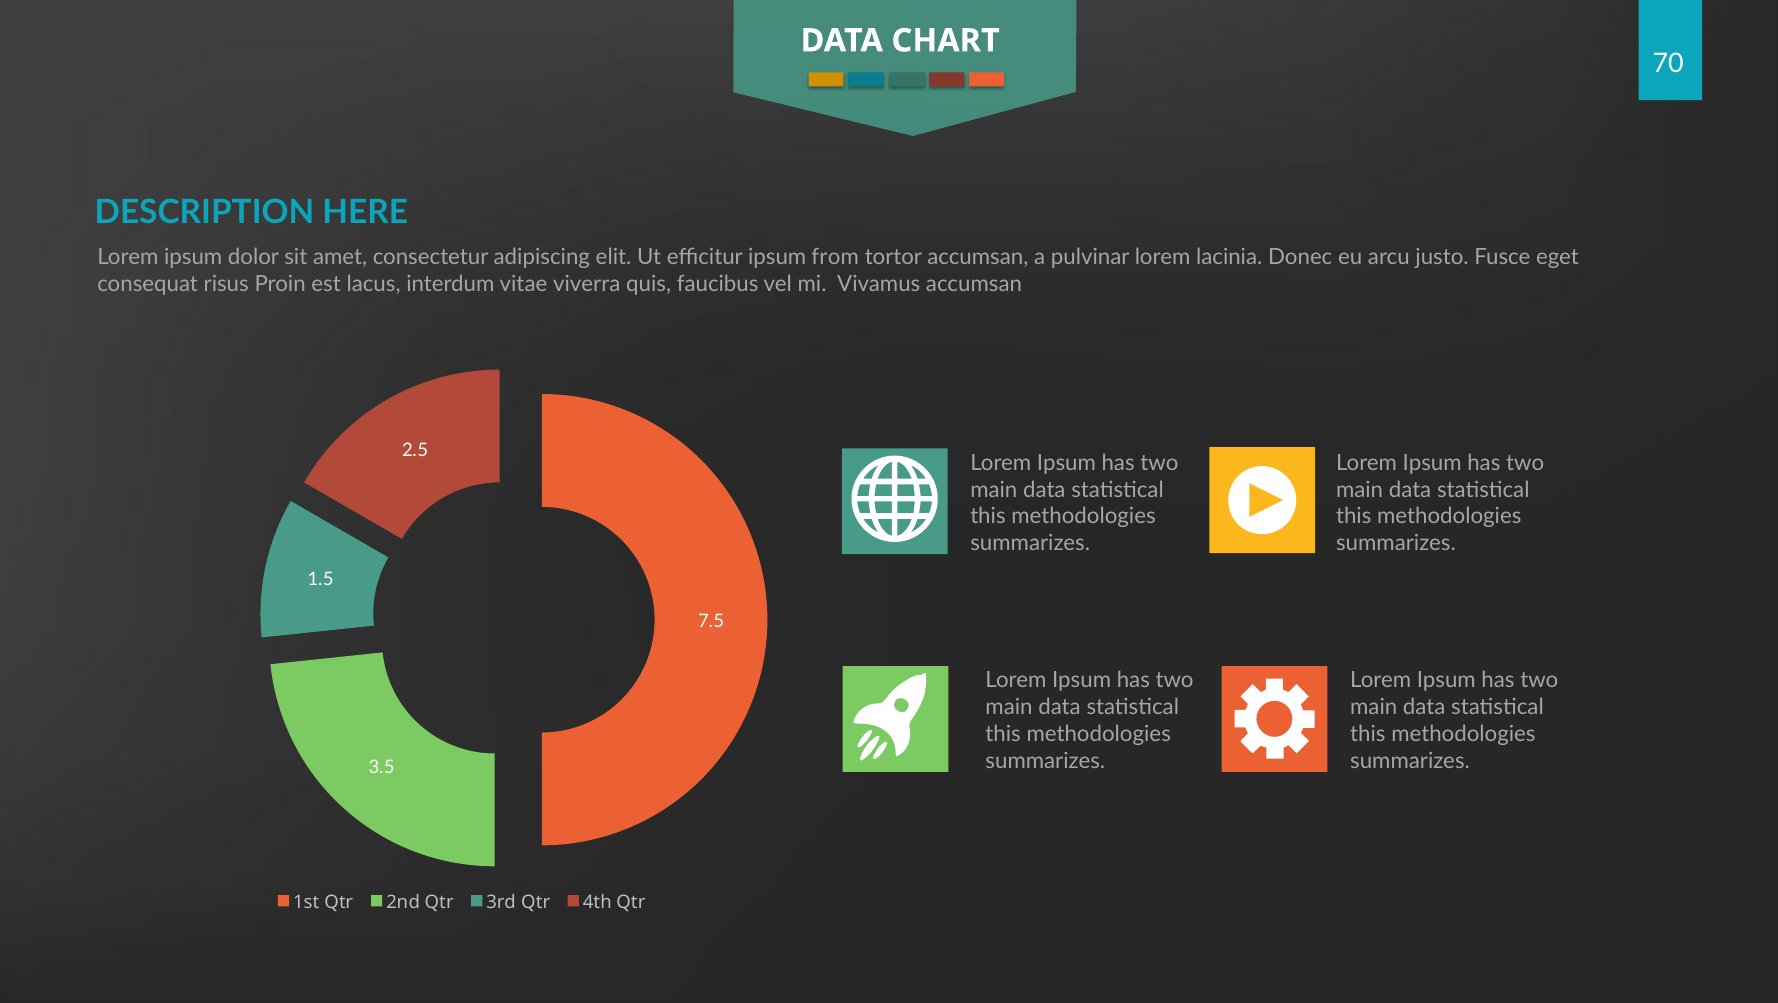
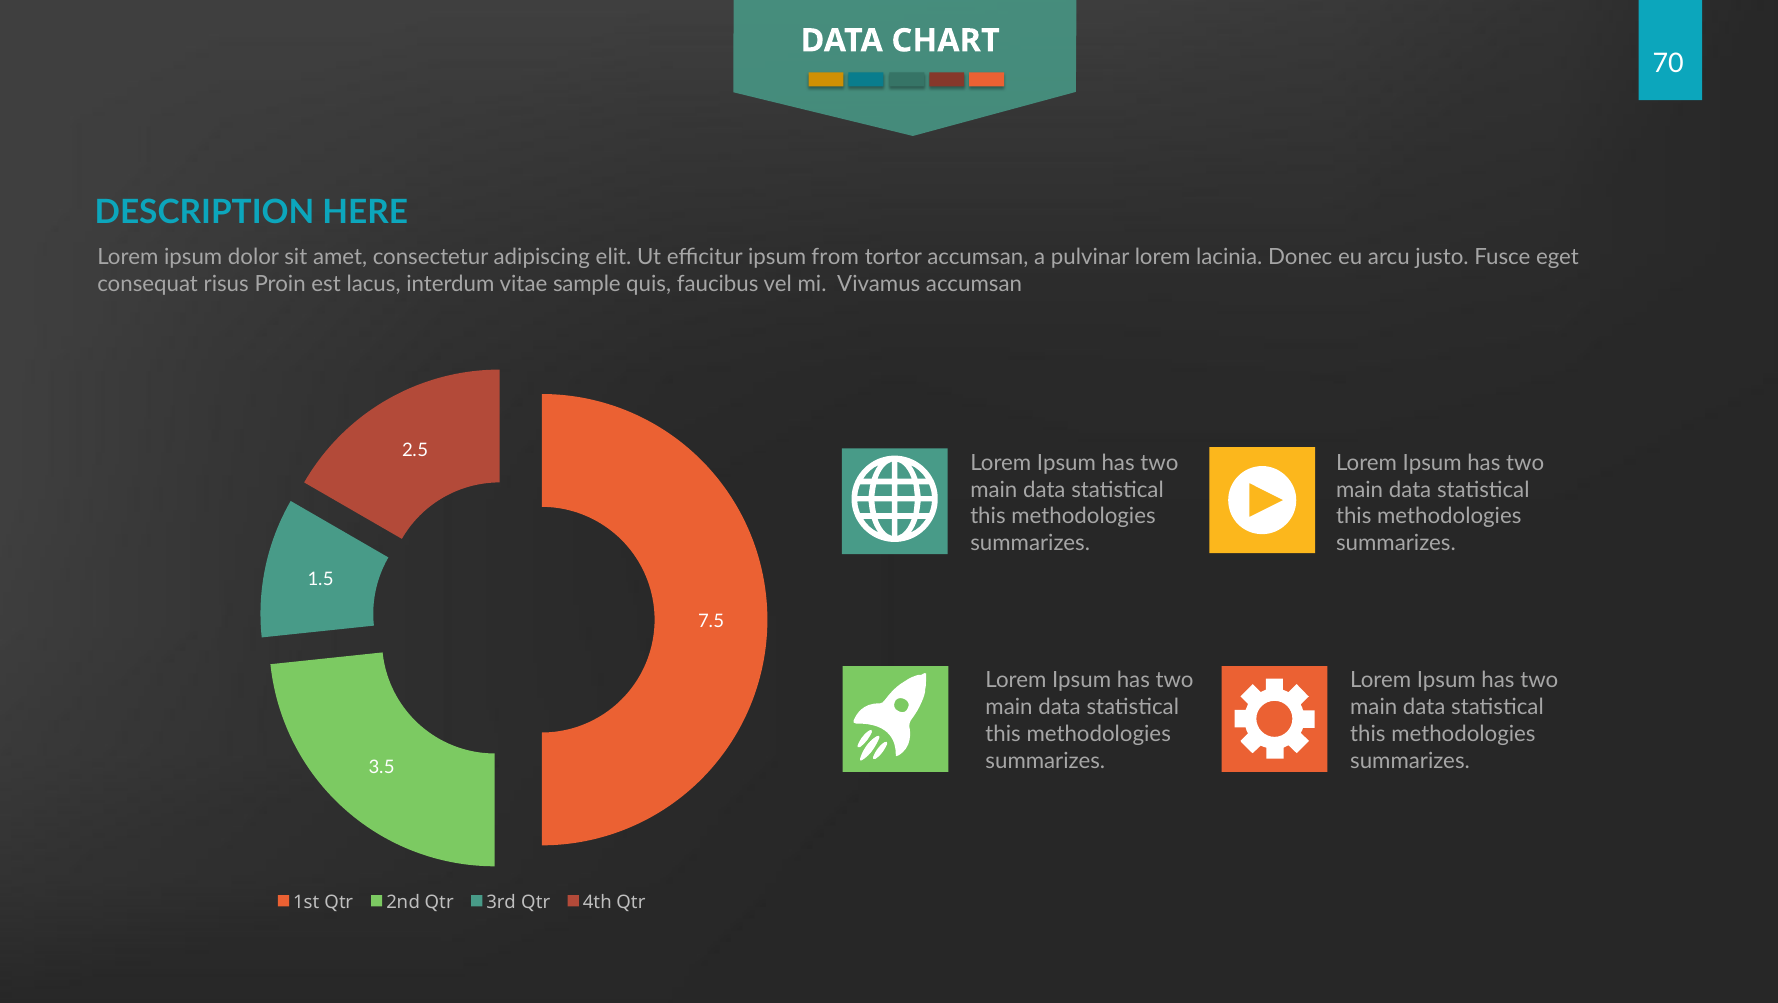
viverra: viverra -> sample (587, 284)
